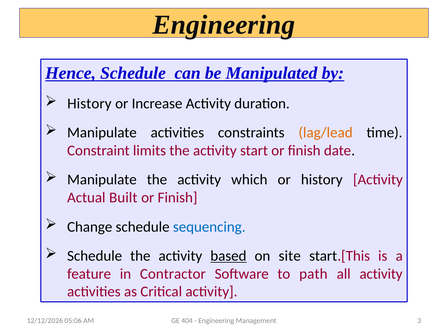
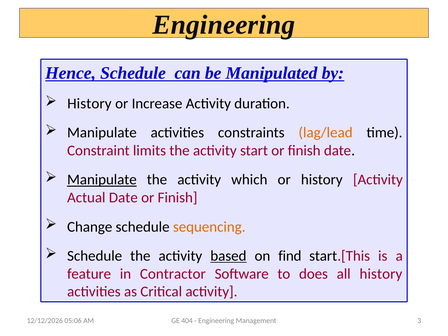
Manipulate underline: none -> present (102, 180)
Actual Built: Built -> Date (123, 198)
sequencing colour: blue -> orange (209, 227)
site: site -> find (290, 256)
path: path -> does (313, 274)
all activity: activity -> history (381, 274)
